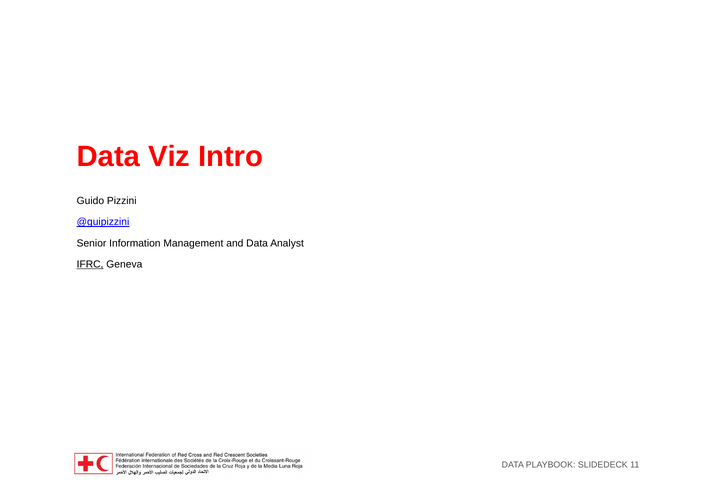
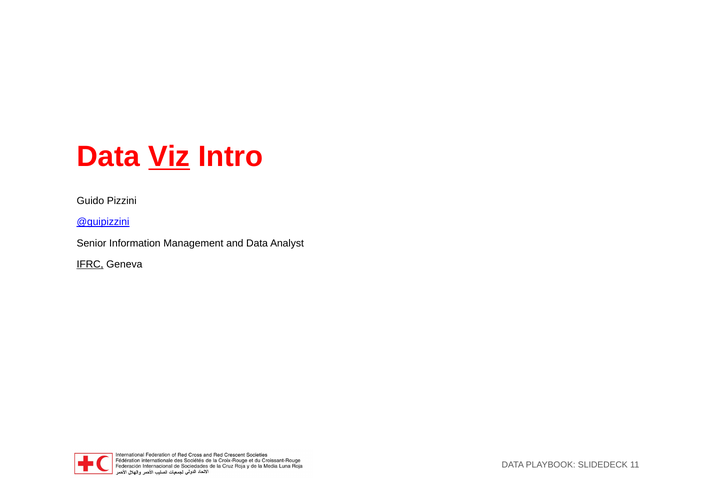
Viz underline: none -> present (169, 157)
